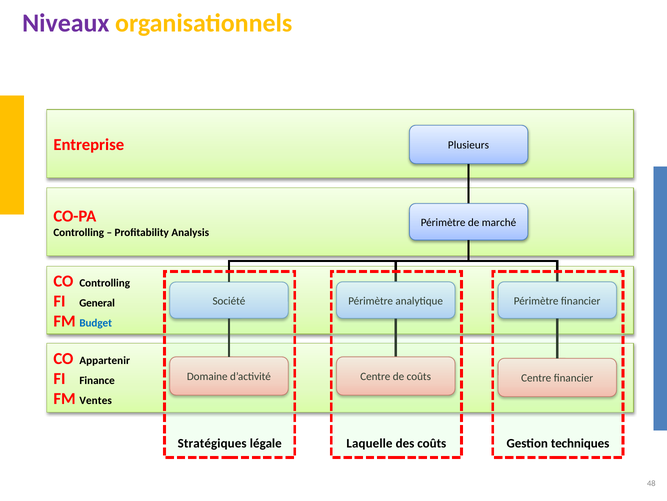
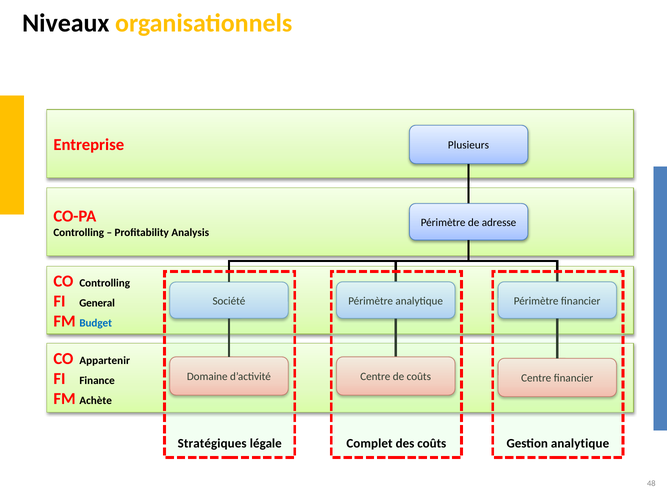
Niveaux colour: purple -> black (66, 23)
marché: marché -> adresse (499, 222)
Ventes: Ventes -> Achète (96, 400)
Laquelle: Laquelle -> Complet (369, 443)
Gestion techniques: techniques -> analytique (580, 443)
